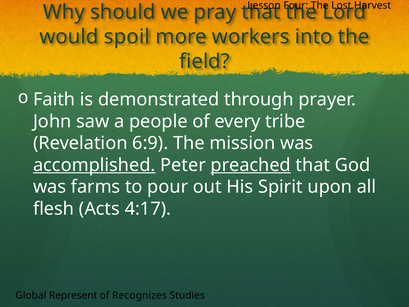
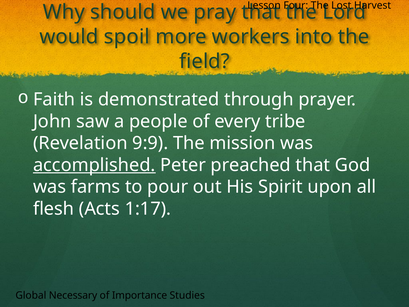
6:9: 6:9 -> 9:9 (150, 143)
preached underline: present -> none (251, 165)
4:17: 4:17 -> 1:17 (148, 209)
Represent: Represent -> Necessary (73, 295)
Recognizes: Recognizes -> Importance (140, 295)
